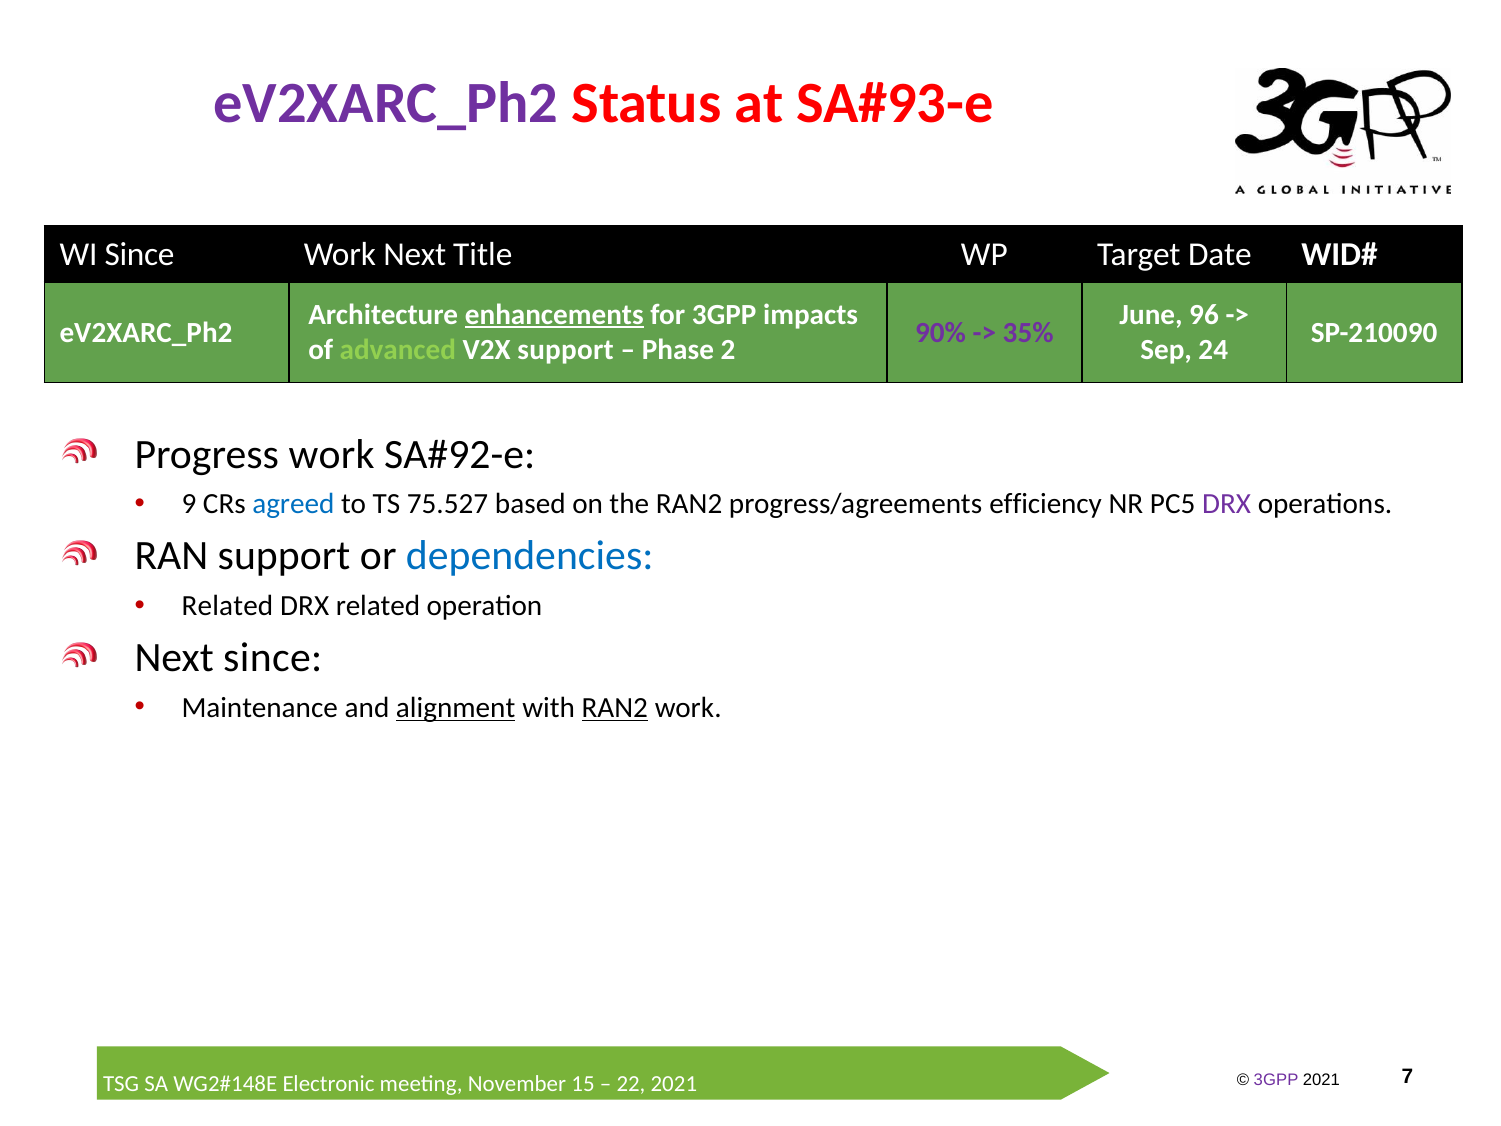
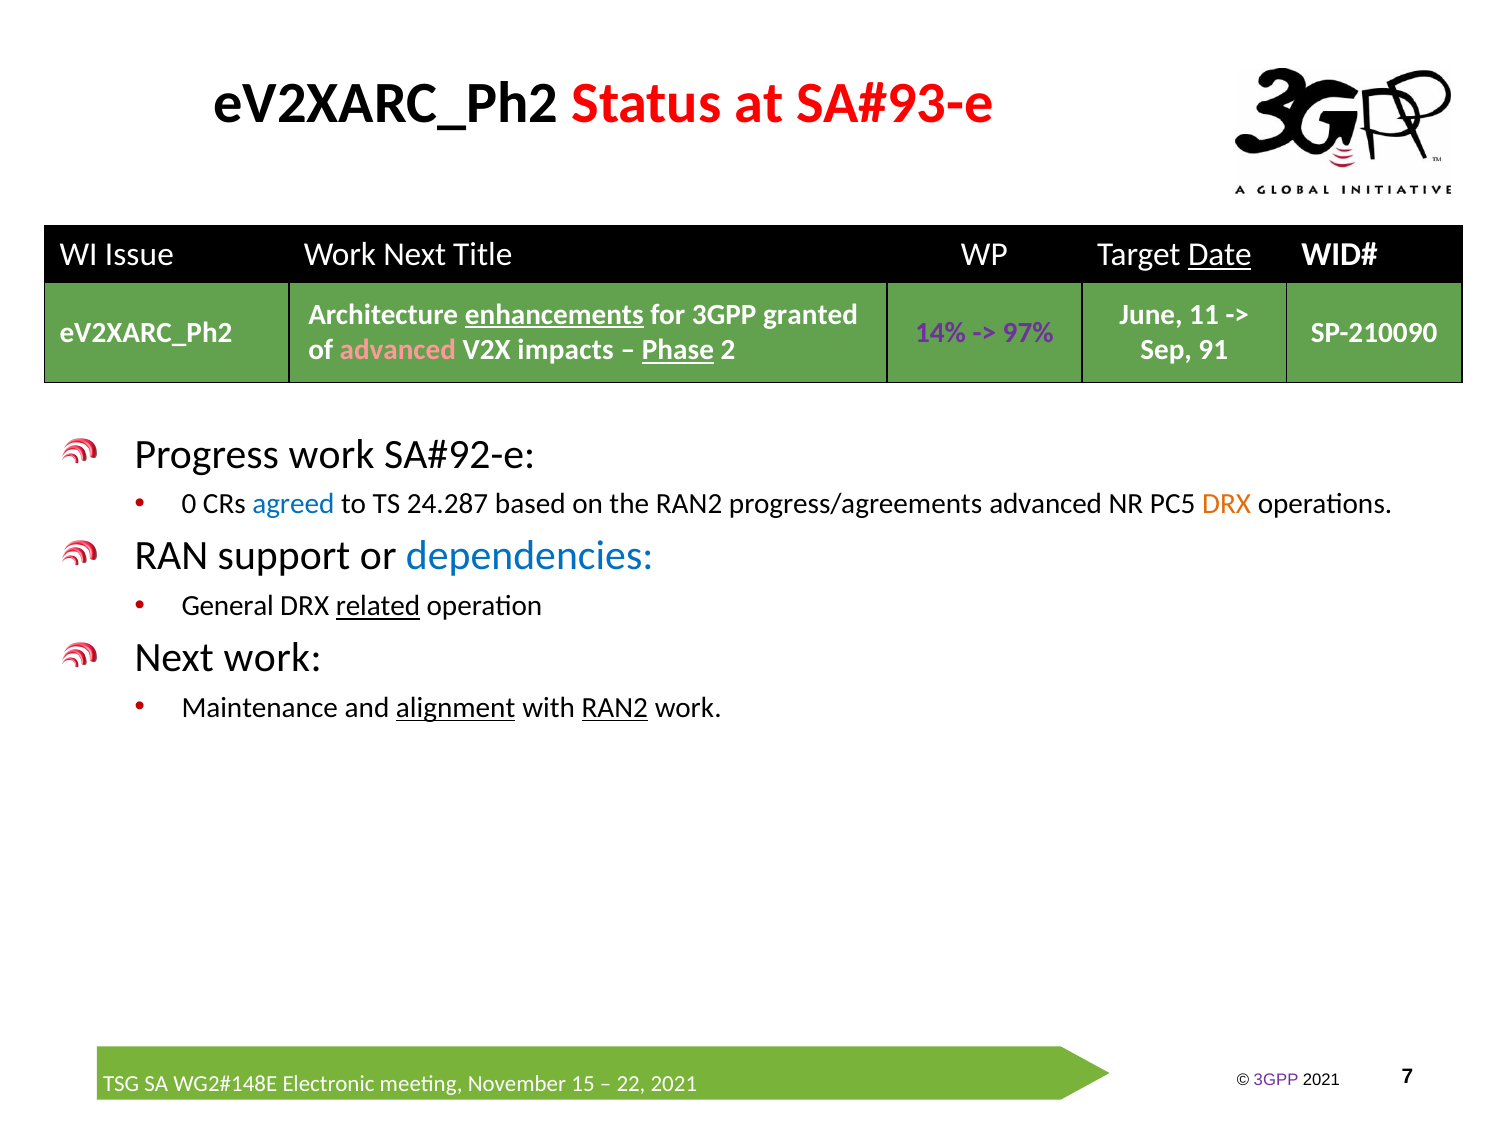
eV2XARC_Ph2 colour: purple -> black (386, 103)
WI Since: Since -> Issue (139, 254)
Date underline: none -> present (1220, 254)
impacts: impacts -> granted (811, 315)
96: 96 -> 11 (1204, 315)
90%: 90% -> 14% (941, 332)
35%: 35% -> 97% (1028, 332)
advanced colour: light green -> pink (398, 350)
V2X support: support -> impacts (566, 350)
Phase underline: none -> present (678, 350)
24: 24 -> 91 (1213, 350)
9: 9 -> 0 (189, 504)
75.527: 75.527 -> 24.287 (448, 504)
progress/agreements efficiency: efficiency -> advanced (1046, 504)
DRX colour: purple -> orange (1227, 504)
Related: Related -> General (228, 606)
related underline: none -> present (378, 606)
Next since: since -> work (273, 658)
